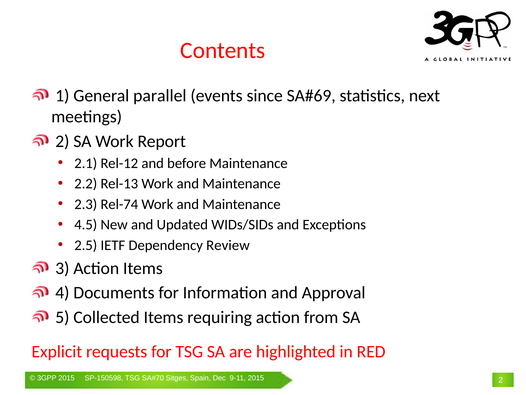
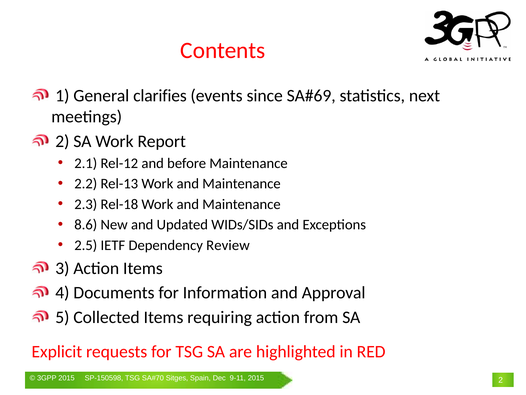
parallel: parallel -> clarifies (160, 95)
Rel-74: Rel-74 -> Rel-18 (119, 204)
4.5: 4.5 -> 8.6 (86, 224)
